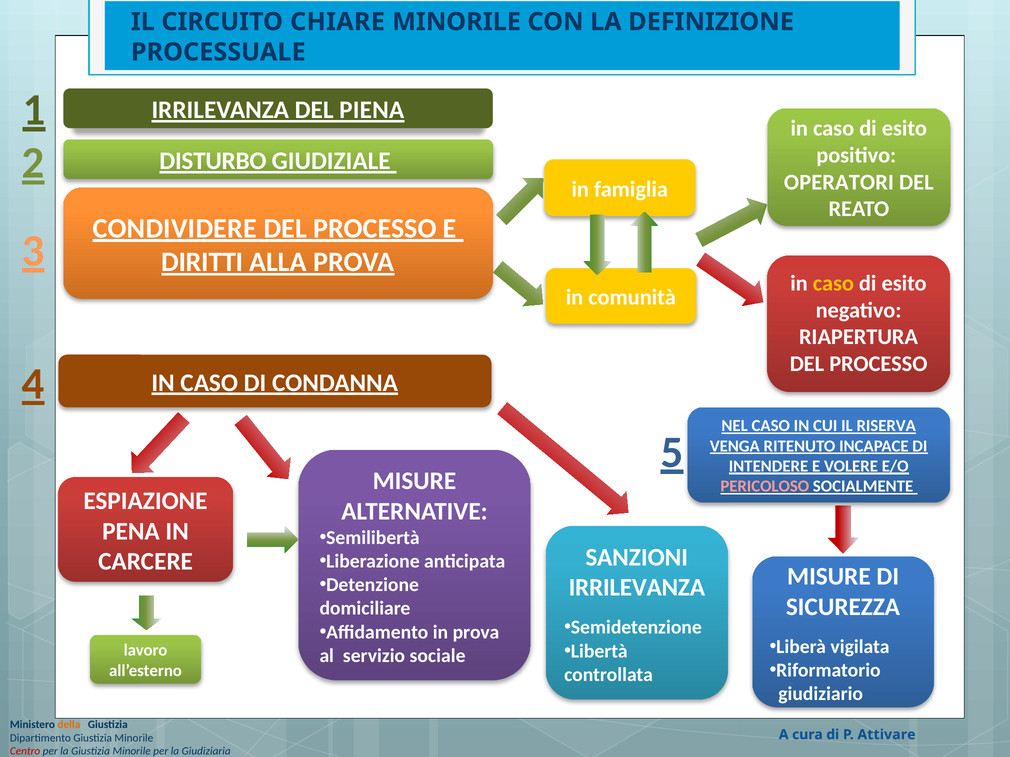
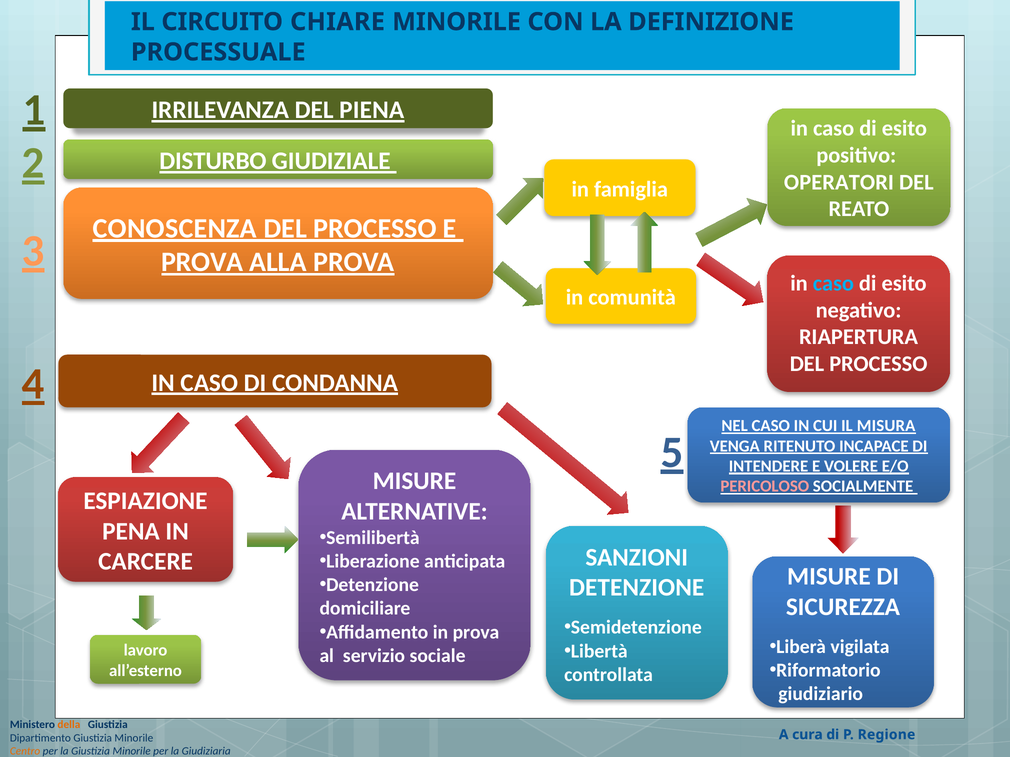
CONDIVIDERE: CONDIVIDERE -> CONOSCENZA (175, 229)
DIRITTI: DIRITTI -> PROVA (202, 262)
caso colour: yellow -> light blue (833, 283)
RISERVA: RISERVA -> MISURA (886, 426)
IRRILEVANZA: IRRILEVANZA -> DETENZIONE (637, 588)
Attivare: Attivare -> Regione (886, 735)
Centro colour: red -> orange (25, 752)
